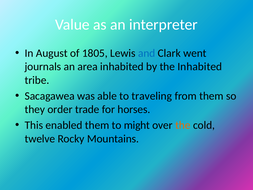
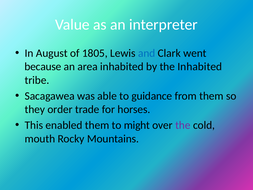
journals: journals -> because (43, 67)
traveling: traveling -> guidance (152, 96)
the colour: orange -> purple (183, 125)
twelve: twelve -> mouth (40, 139)
